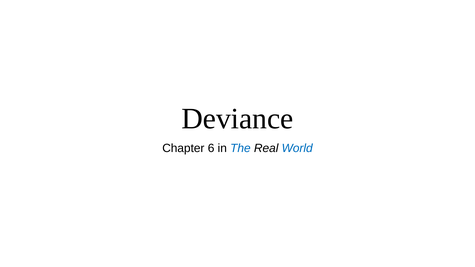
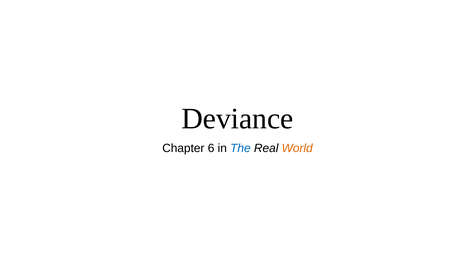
World colour: blue -> orange (297, 148)
